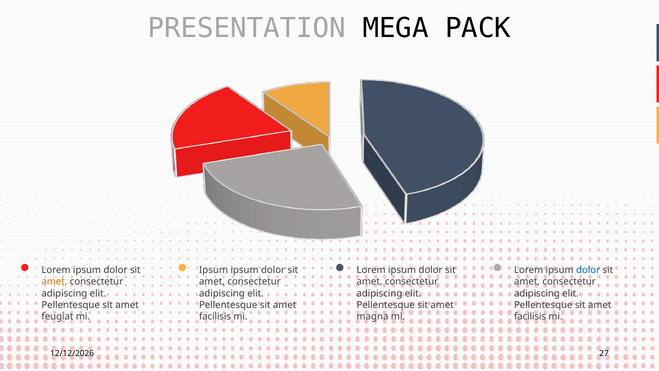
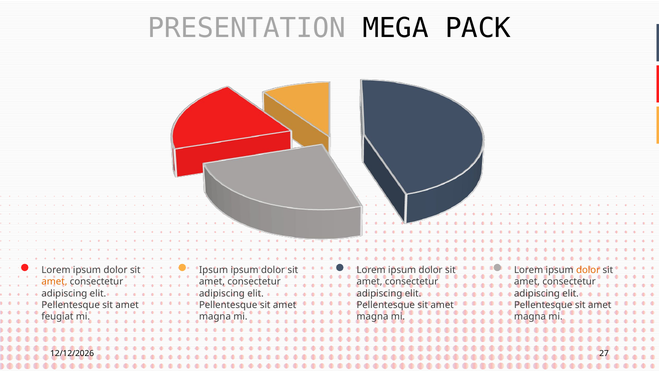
dolor colour: blue -> orange (588, 270)
facilisis: facilisis -> magna (215, 316)
facilisis: facilisis -> magna (530, 316)
